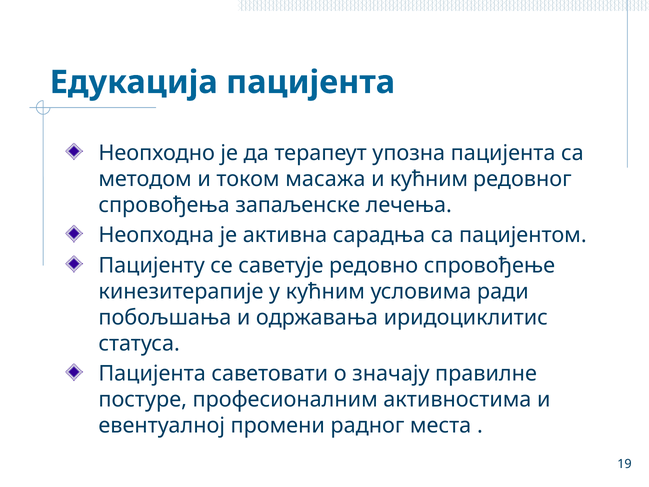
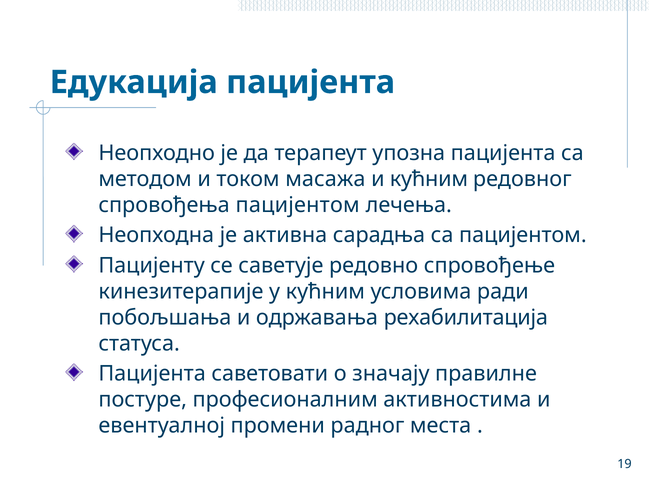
спровођења запаљенске: запаљенске -> пацијентом (298, 205)
иридоциклитис: иридоциклитис -> рехабилитација (466, 317)
